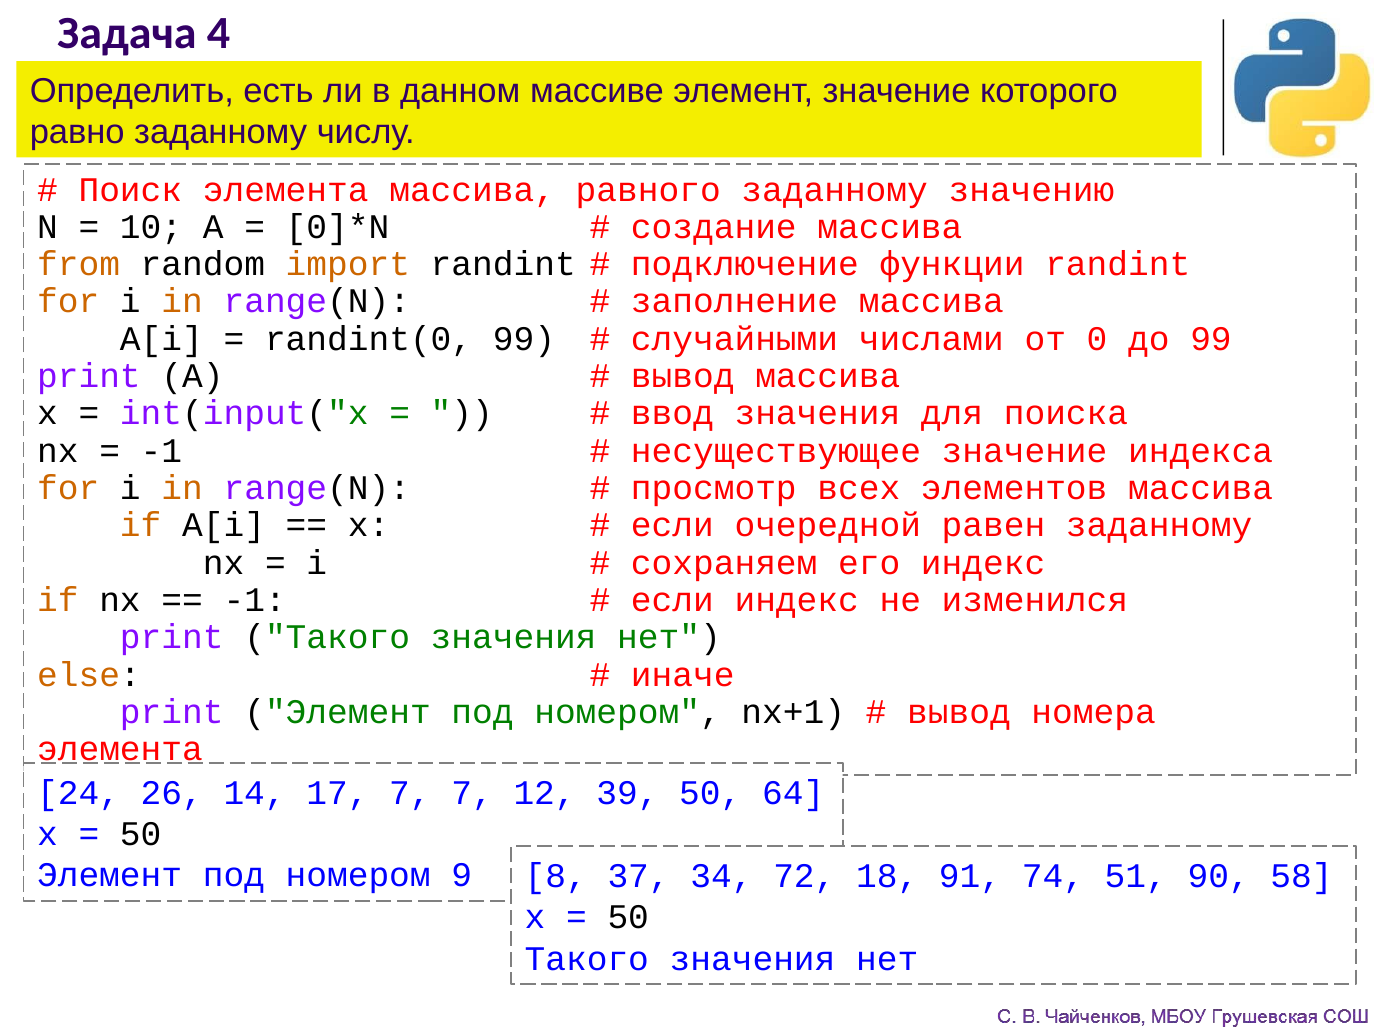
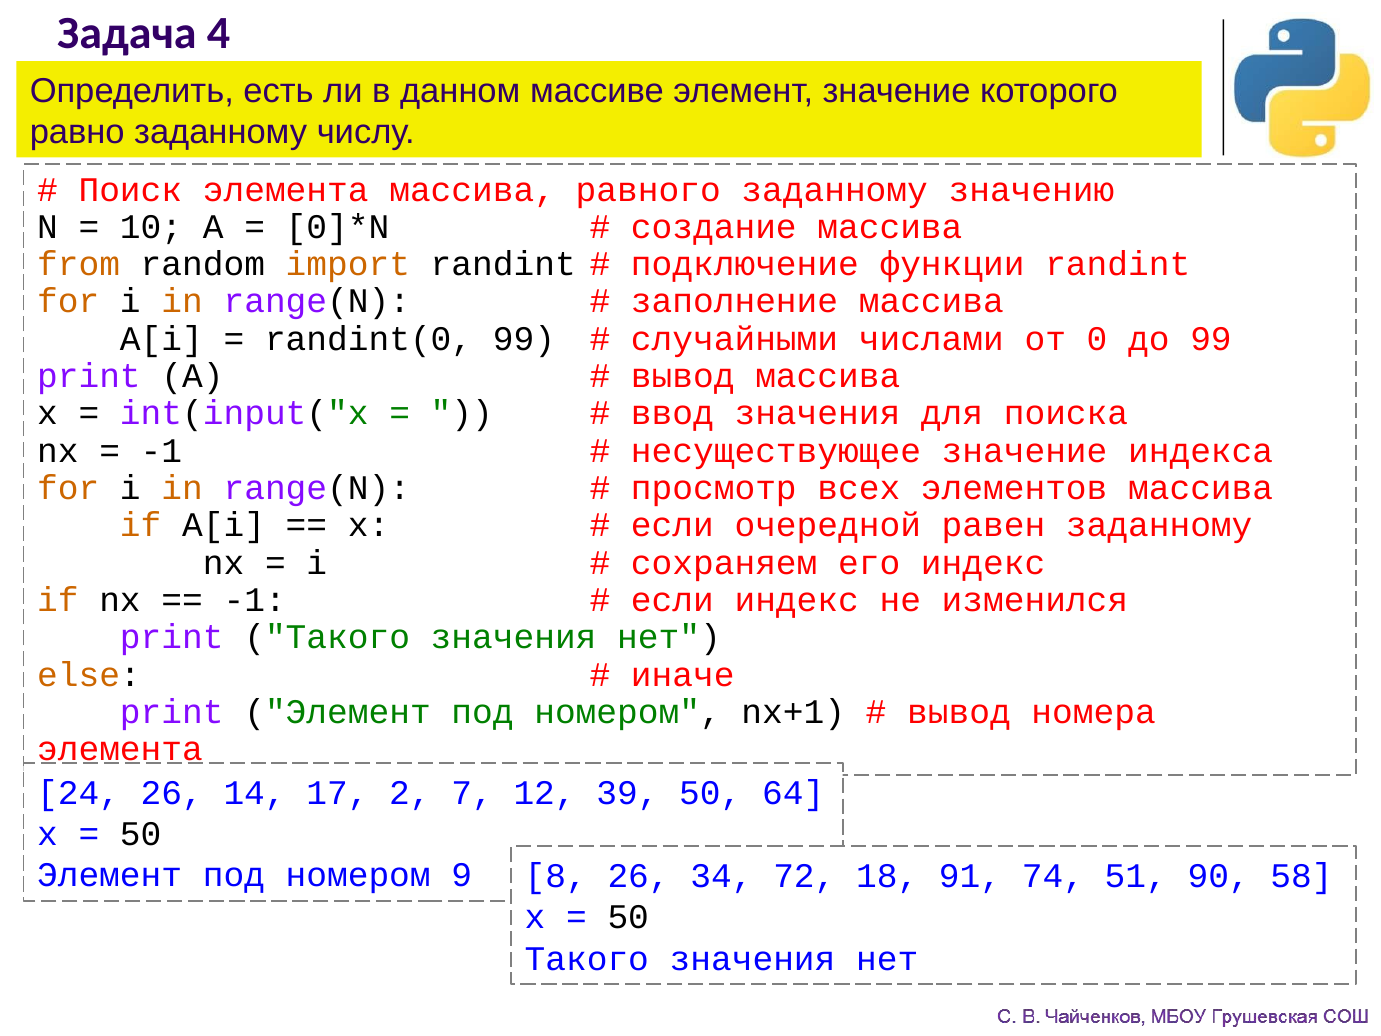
17 7: 7 -> 2 (410, 792)
8 37: 37 -> 26 (639, 876)
